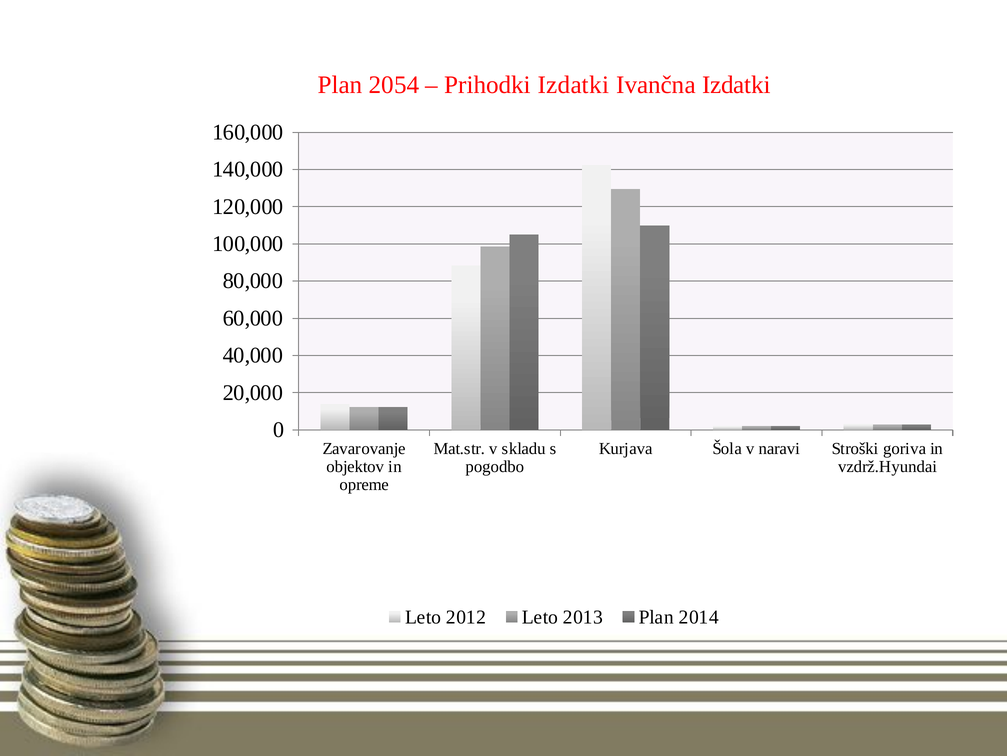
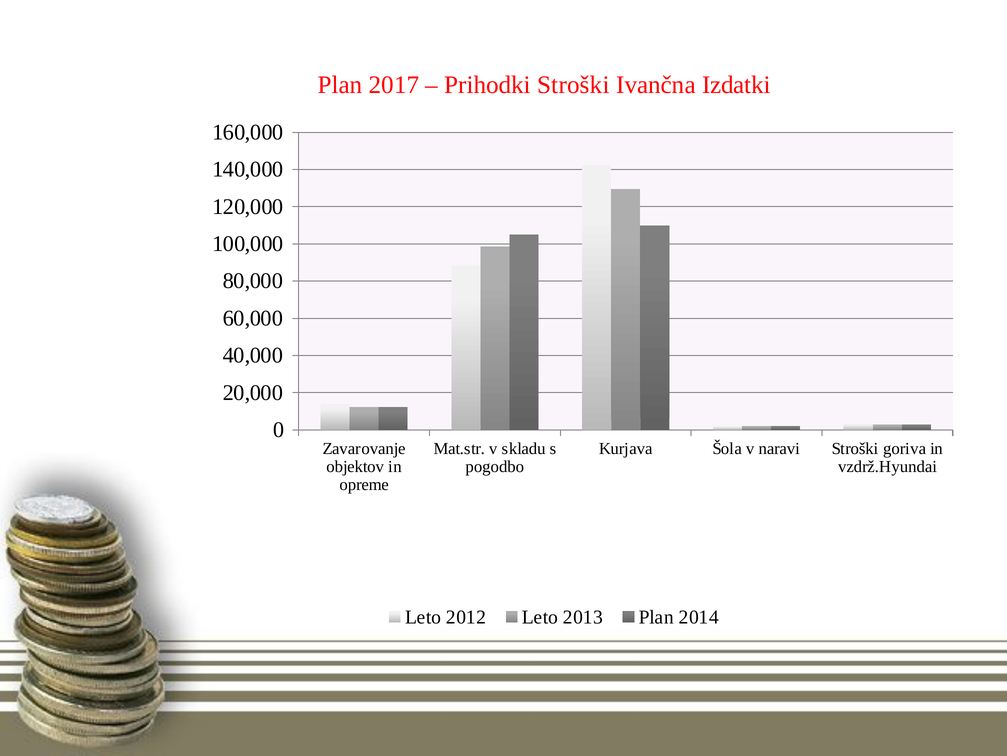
2054: 2054 -> 2017 (394, 85)
Prihodki Izdatki: Izdatki -> Stroški (573, 85)
